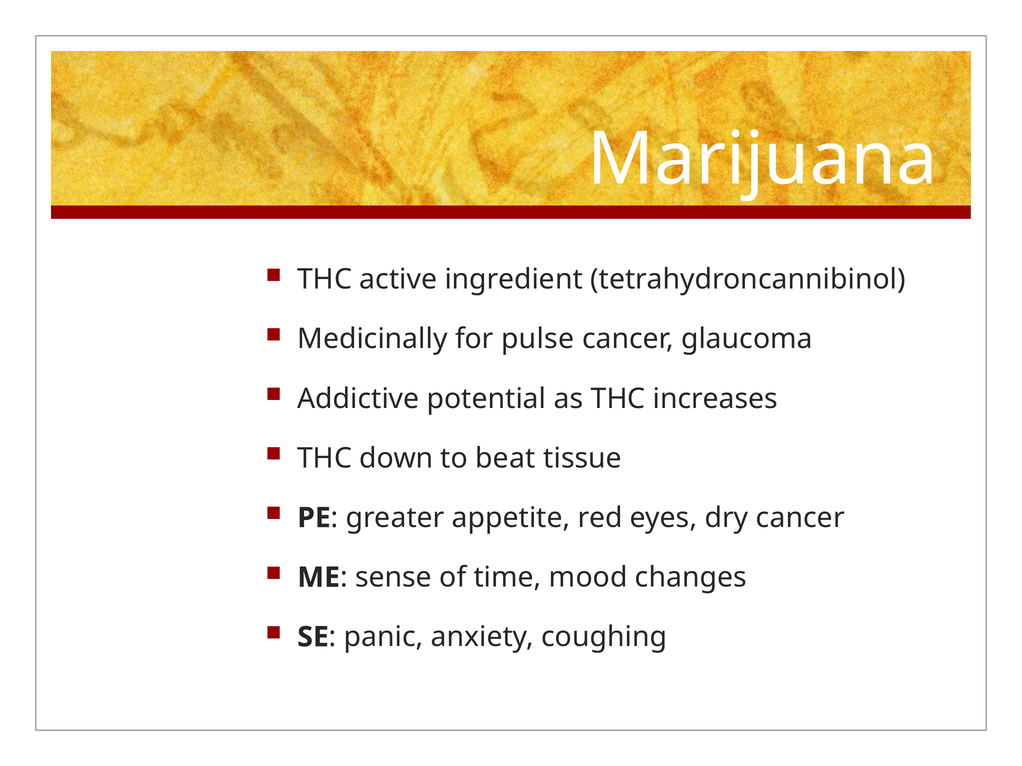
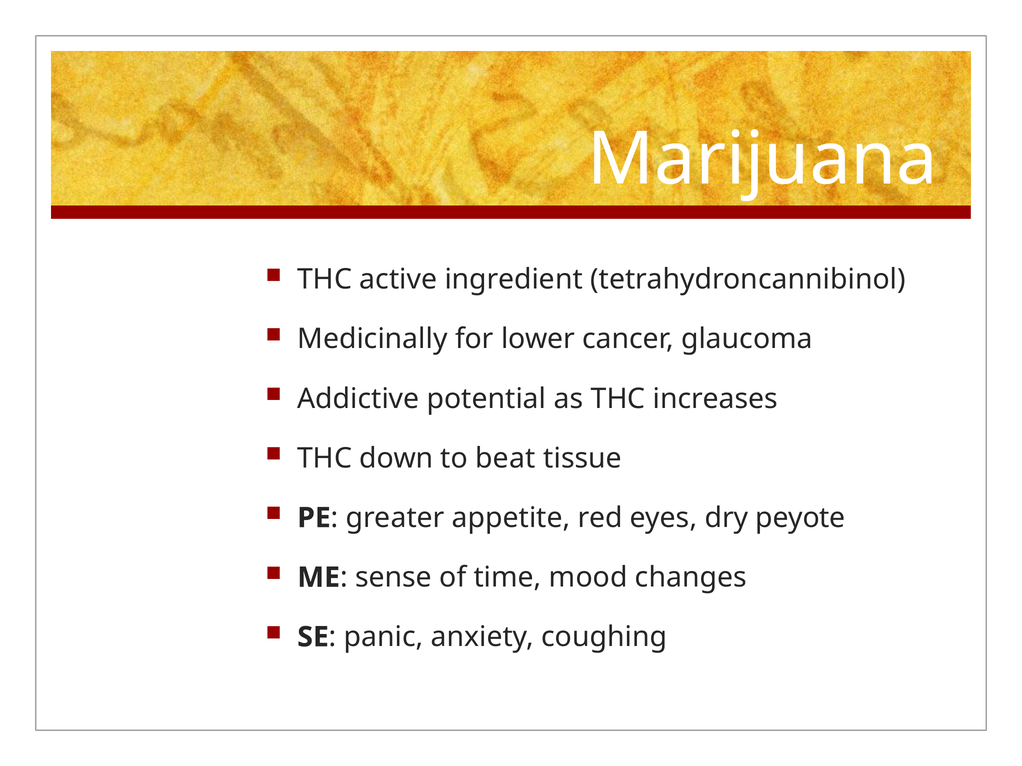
pulse: pulse -> lower (538, 339)
dry cancer: cancer -> peyote (800, 518)
